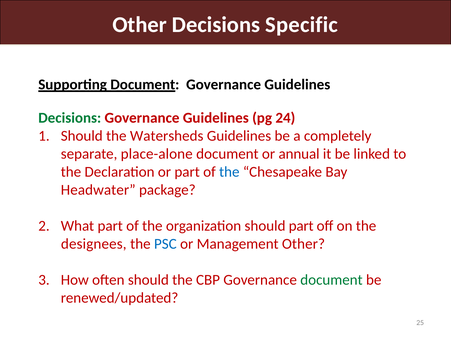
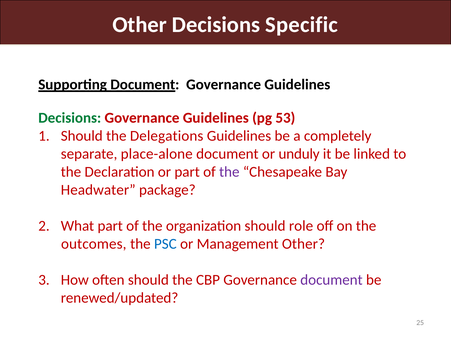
24: 24 -> 53 (285, 118)
Watersheds: Watersheds -> Delegations (167, 136)
annual: annual -> unduly (299, 154)
the colour: blue -> purple (229, 172)
should part: part -> role (301, 226)
designees: designees -> outcomes (94, 244)
document colour: green -> purple (331, 280)
